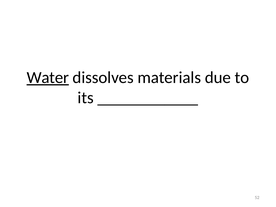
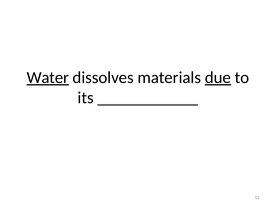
due underline: none -> present (218, 78)
